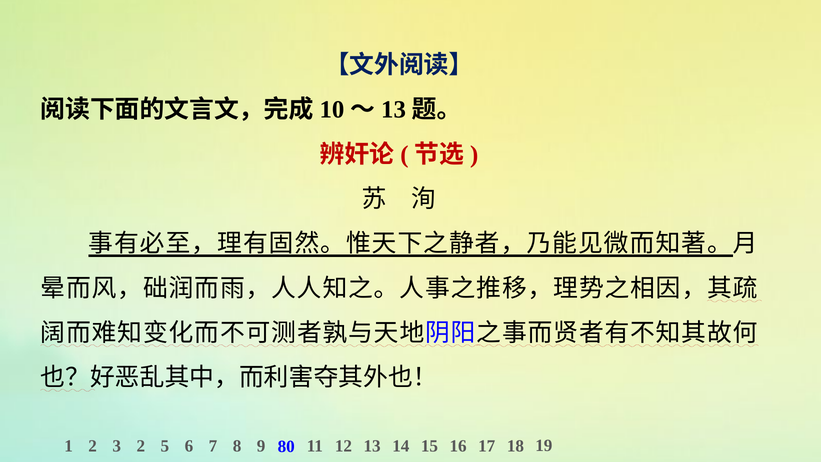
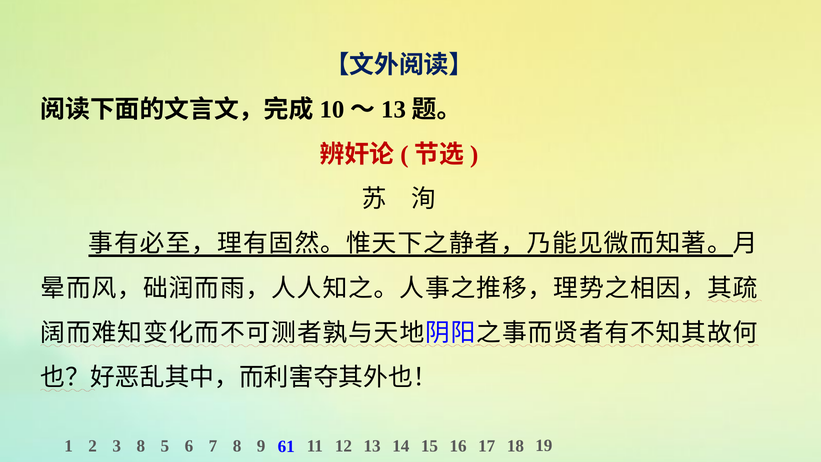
3 2: 2 -> 8 (141, 446)
80: 80 -> 61 (286, 447)
